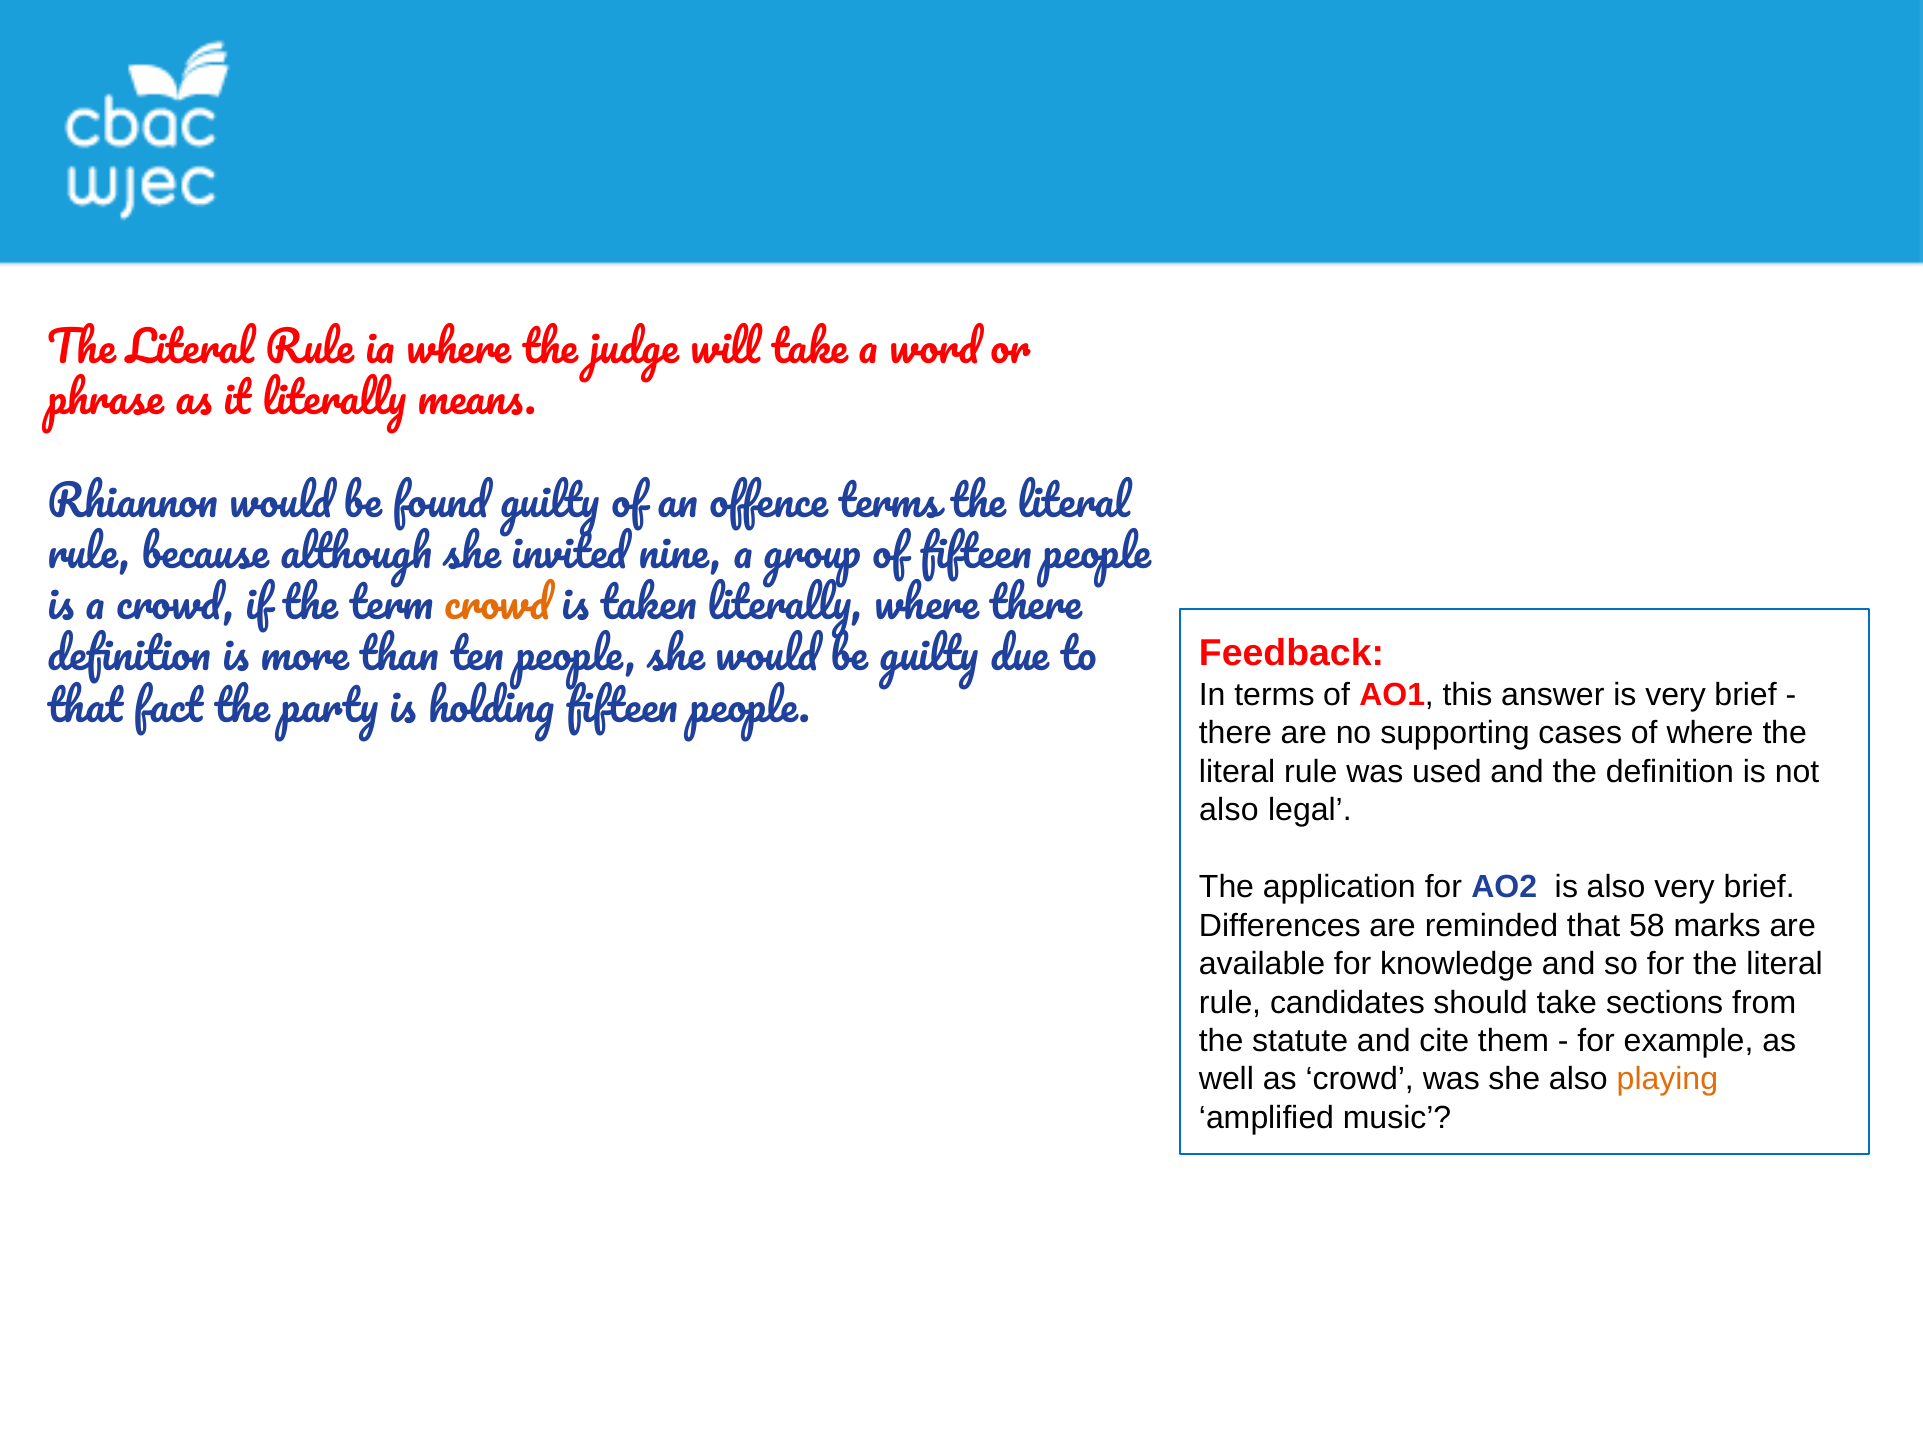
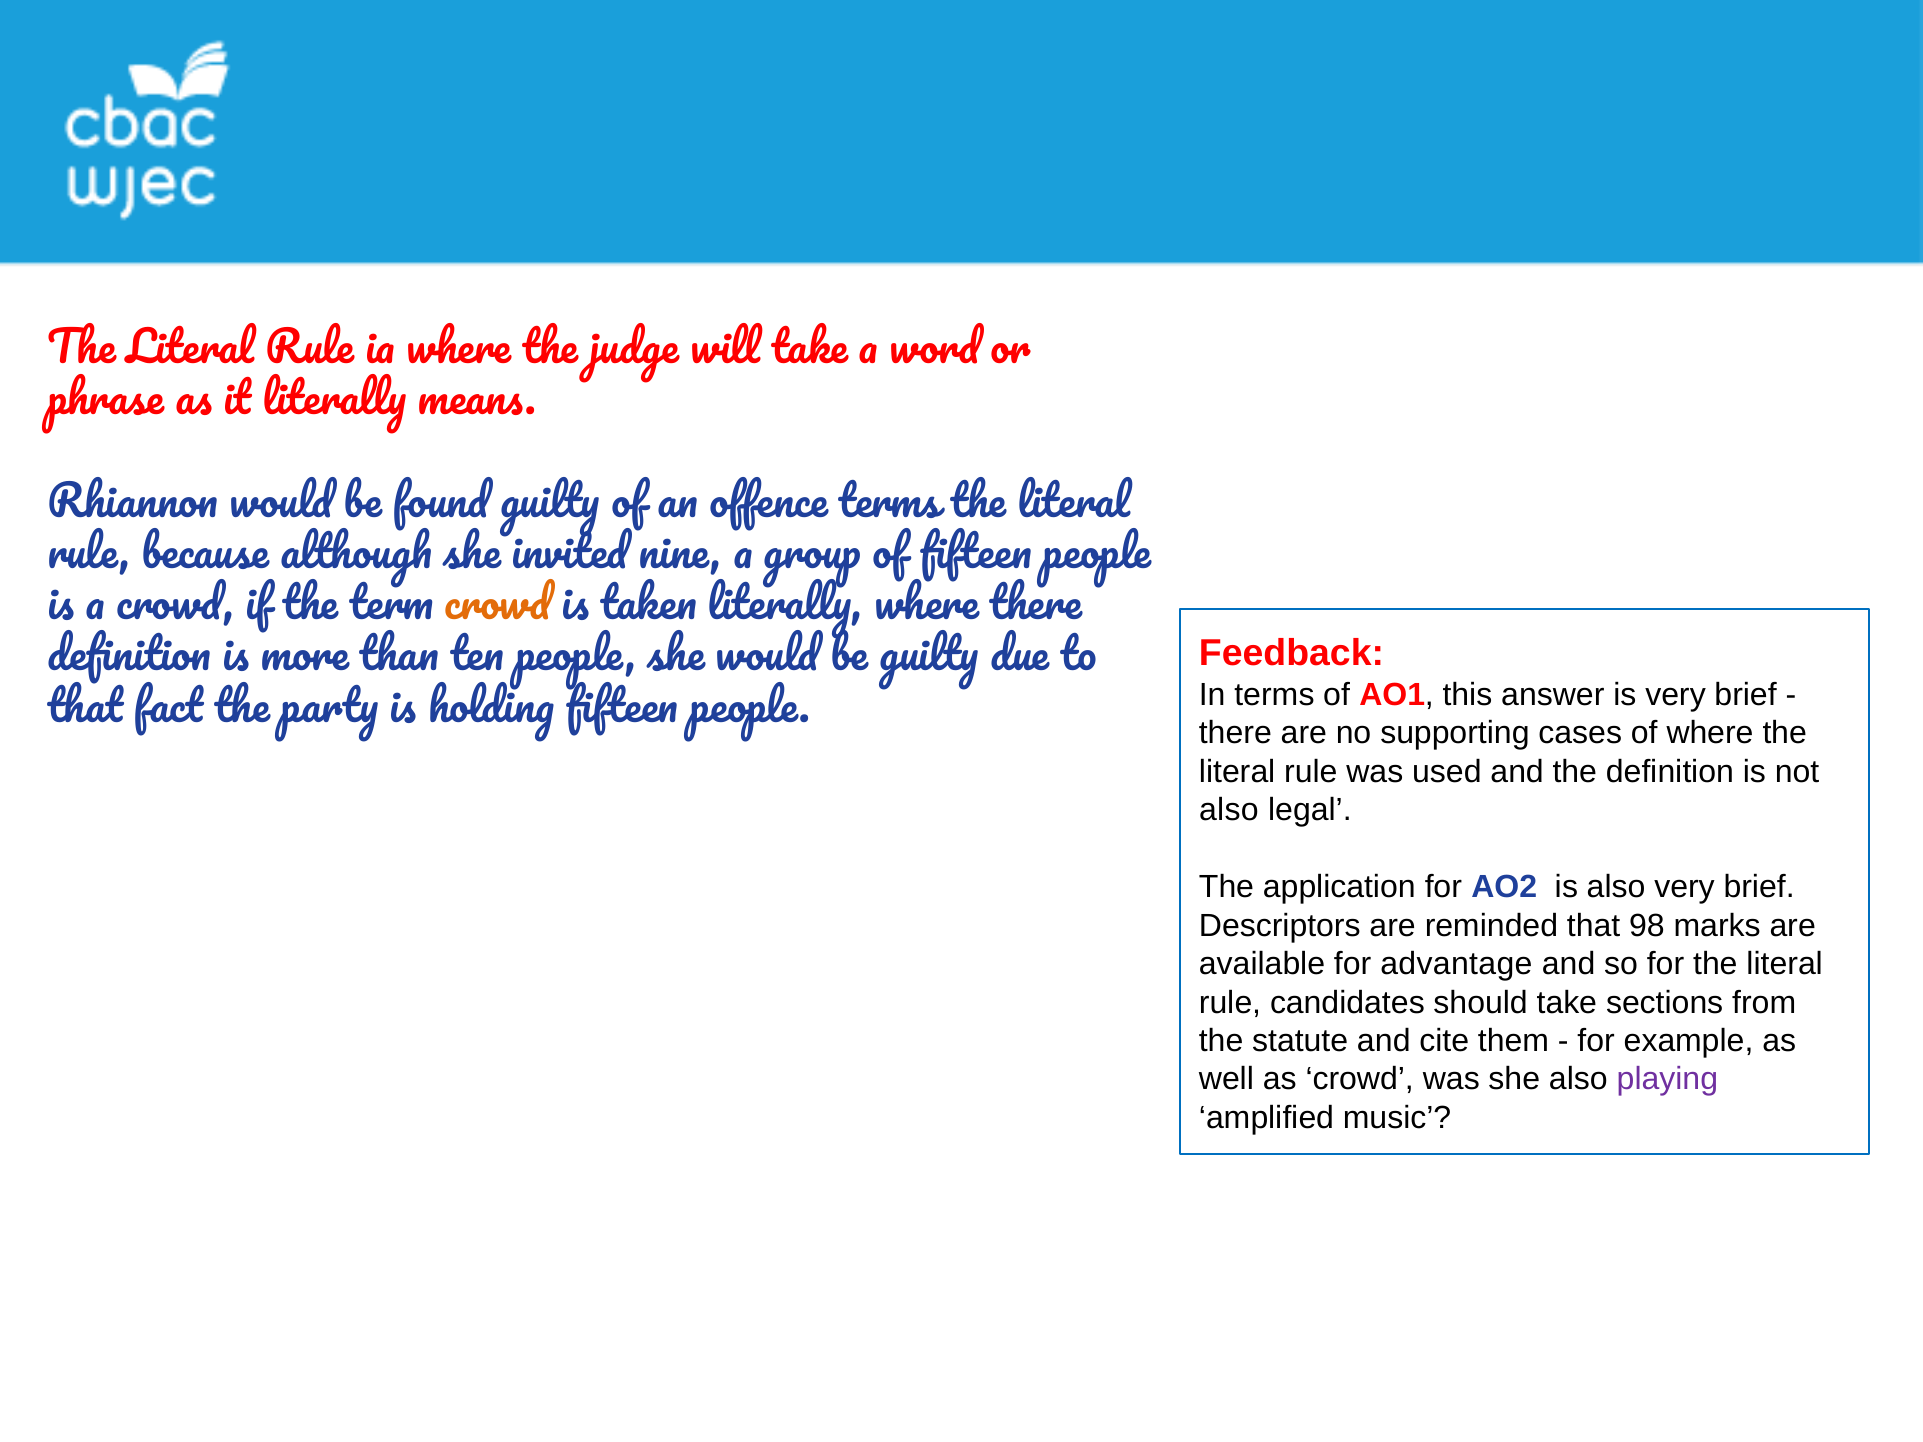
Differences: Differences -> Descriptors (1280, 926)
58: 58 -> 98 (1647, 926)
knowledge: knowledge -> advantage (1456, 964)
playing colour: orange -> purple (1667, 1080)
